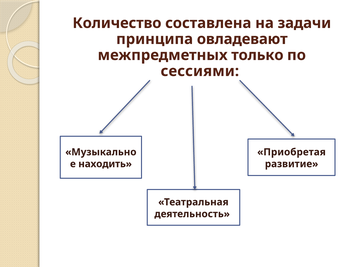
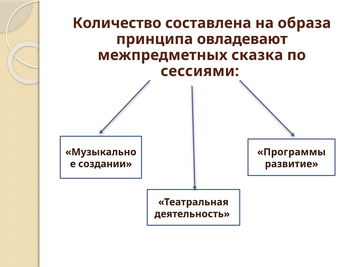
задачи: задачи -> образа (304, 23)
только: только -> сказка (257, 55)
Приобретая: Приобретая -> Программы (291, 152)
находить: находить -> создании (105, 164)
